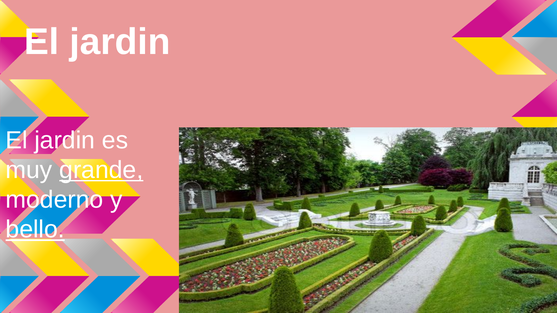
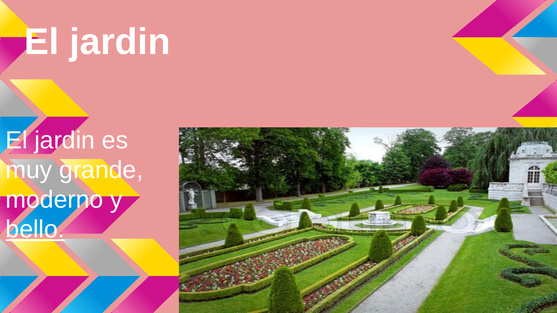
grande underline: present -> none (101, 170)
